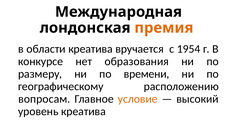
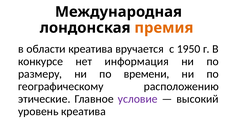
1954: 1954 -> 1950 (189, 49)
образования: образования -> информация (137, 62)
вопросам: вопросам -> этические (44, 99)
условие colour: orange -> purple (138, 99)
